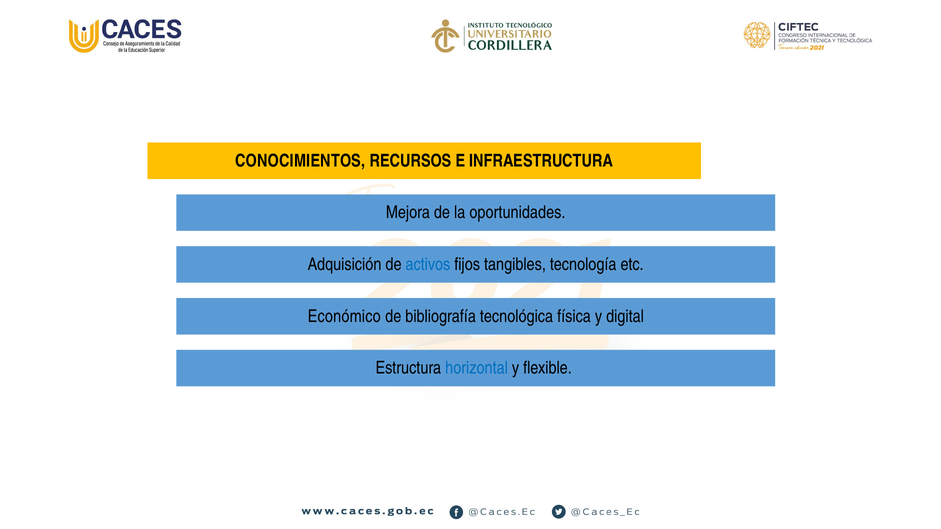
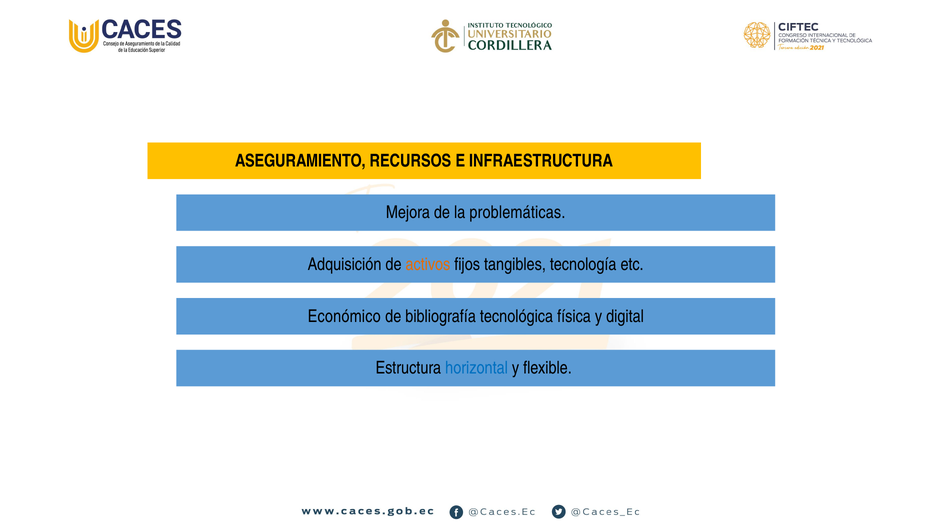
CONOCIMIENTOS: CONOCIMIENTOS -> ASEGURAMIENTO (300, 161)
oportunidades: oportunidades -> problemáticas (517, 213)
activos colour: blue -> orange (428, 265)
